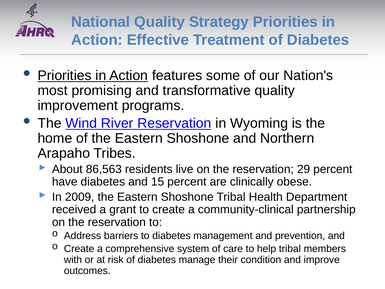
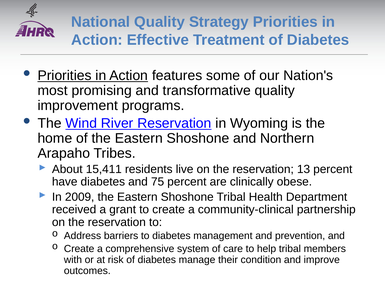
86,563: 86,563 -> 15,411 (104, 169)
29: 29 -> 13 (304, 169)
15: 15 -> 75 (158, 182)
